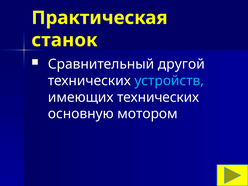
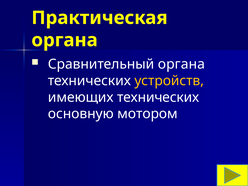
станок: станок -> органа (65, 40)
Сравнительный другой: другой -> органа (181, 64)
устройств colour: light blue -> yellow (169, 81)
